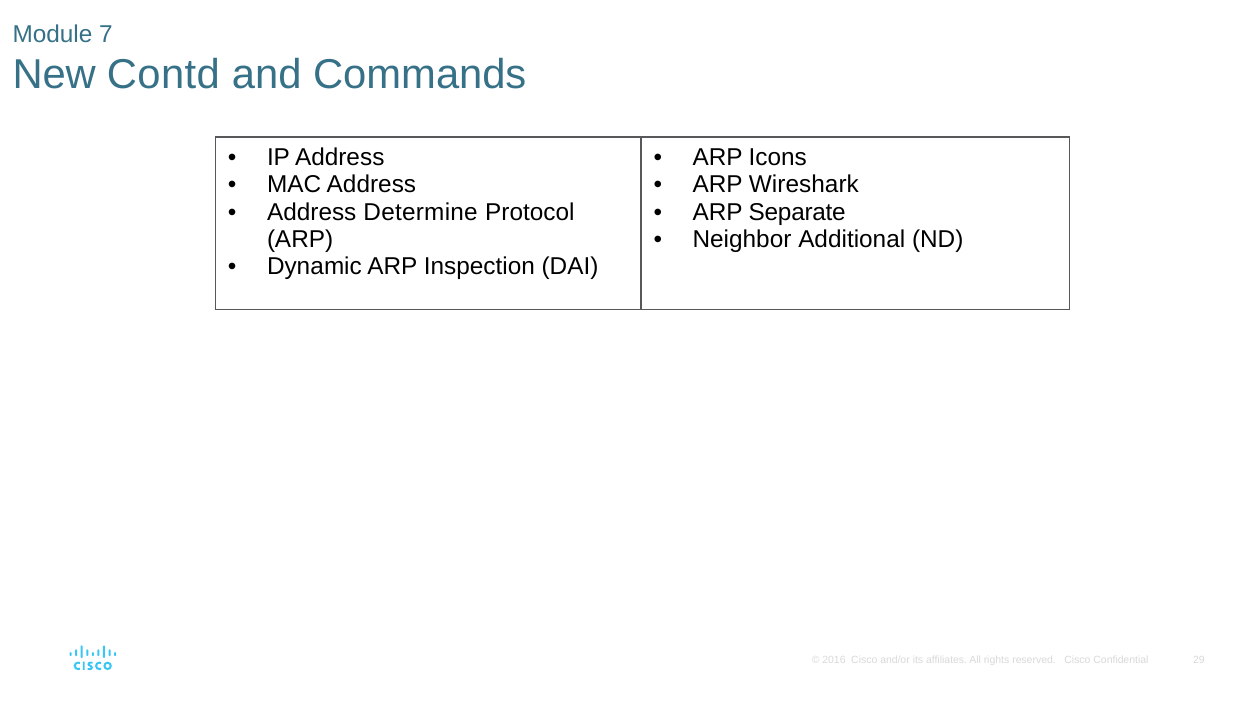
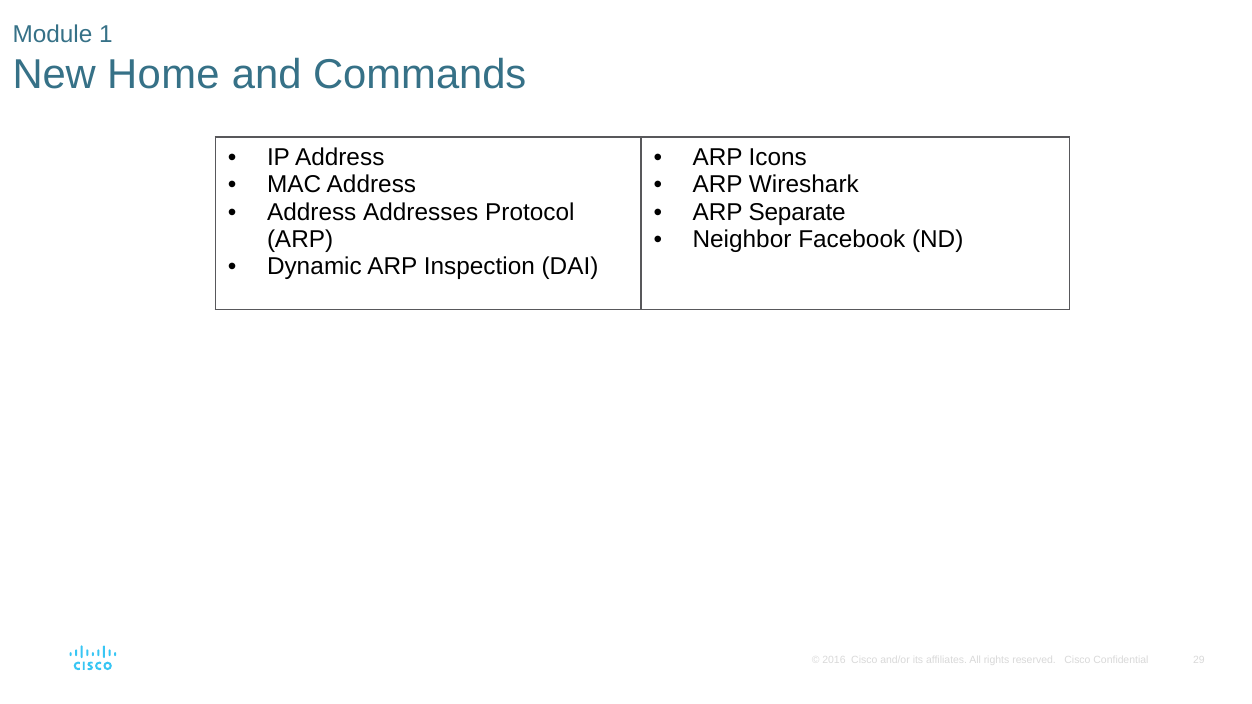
7: 7 -> 1 (106, 34)
Contd: Contd -> Home (163, 75)
Determine: Determine -> Addresses (421, 212)
Additional: Additional -> Facebook (852, 240)
